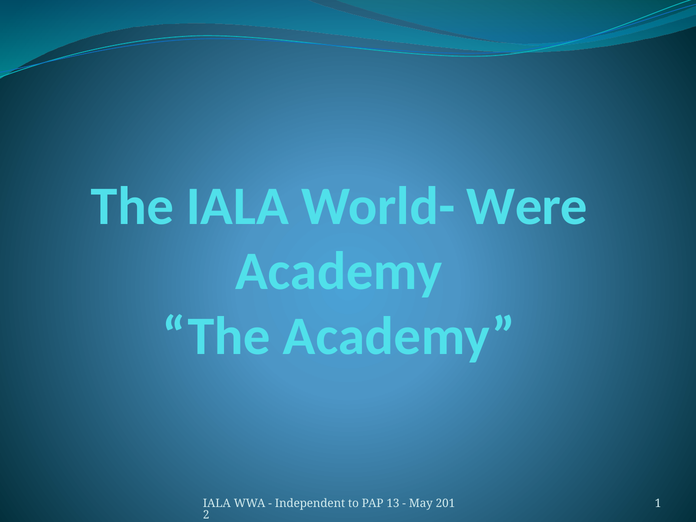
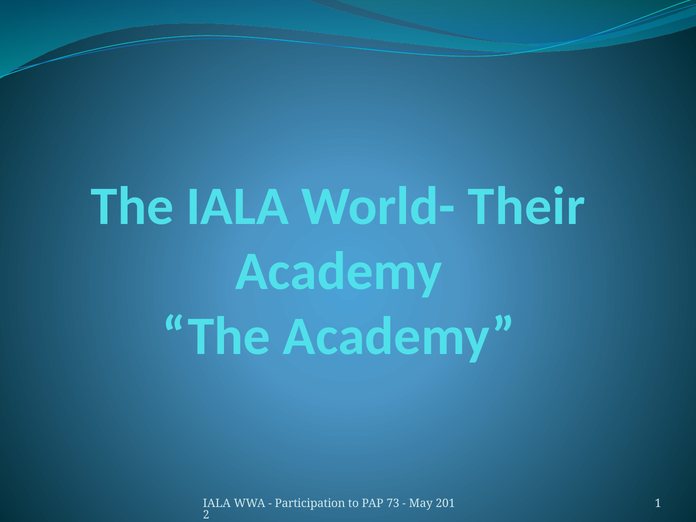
Were: Were -> Their (527, 206)
Independent: Independent -> Participation (310, 504)
13: 13 -> 73 (393, 504)
